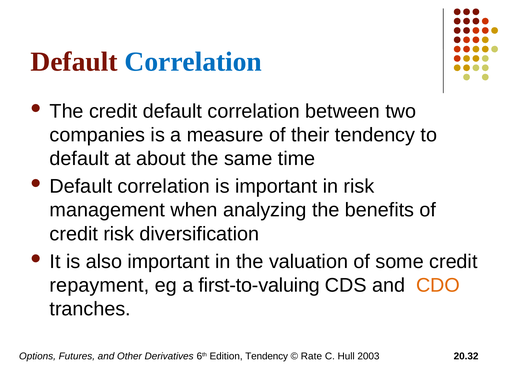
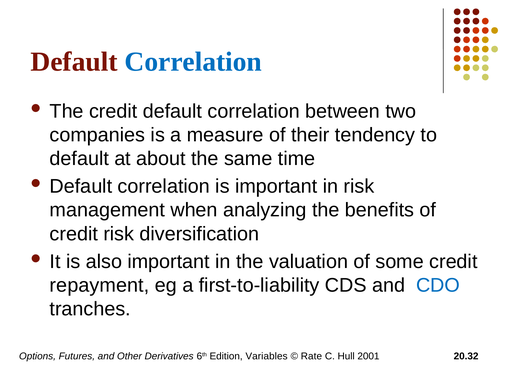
first-to-valuing: first-to-valuing -> first-to-liability (259, 286)
CDO colour: orange -> blue (438, 286)
Edition Tendency: Tendency -> Variables (267, 357)
2003: 2003 -> 2001 (368, 357)
